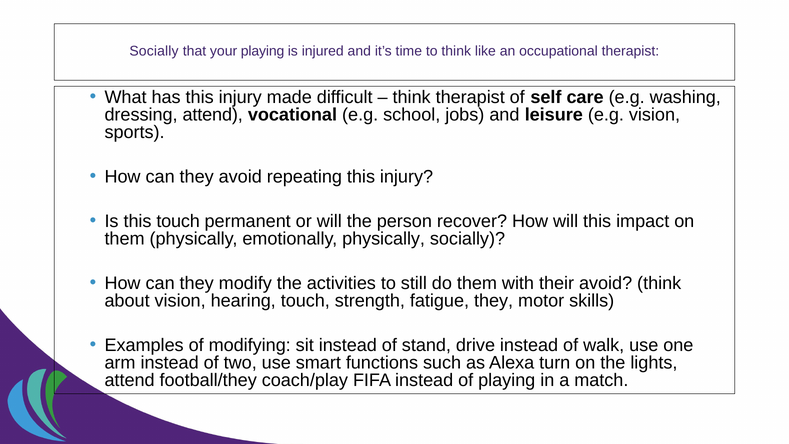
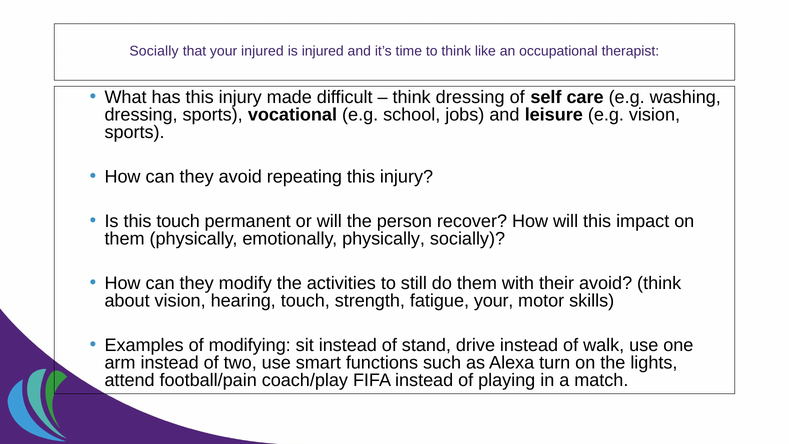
your playing: playing -> injured (262, 51)
think therapist: therapist -> dressing (470, 97)
dressing attend: attend -> sports (213, 115)
fatigue they: they -> your (494, 301)
football/they: football/they -> football/pain (208, 380)
